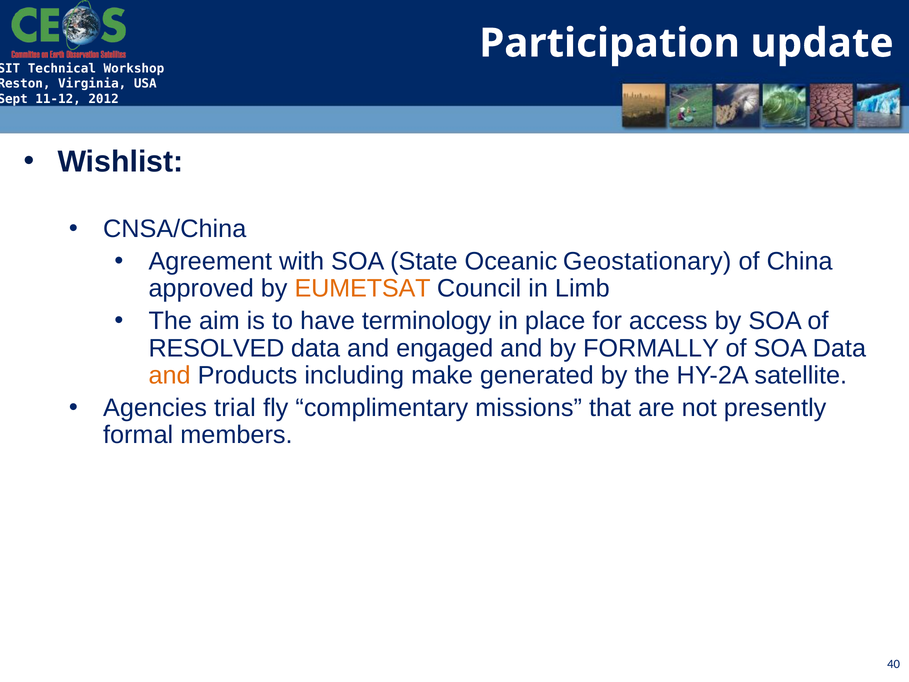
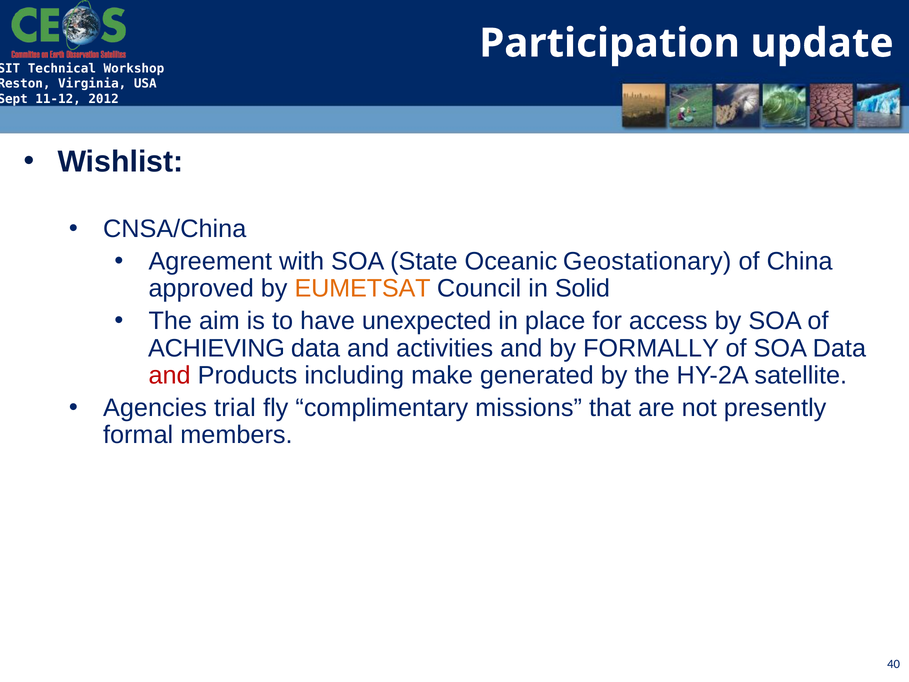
Limb: Limb -> Solid (582, 288)
terminology: terminology -> unexpected (427, 321)
RESOLVED: RESOLVED -> ACHIEVING (216, 348)
engaged: engaged -> activities (445, 348)
and colour: orange -> red (170, 375)
